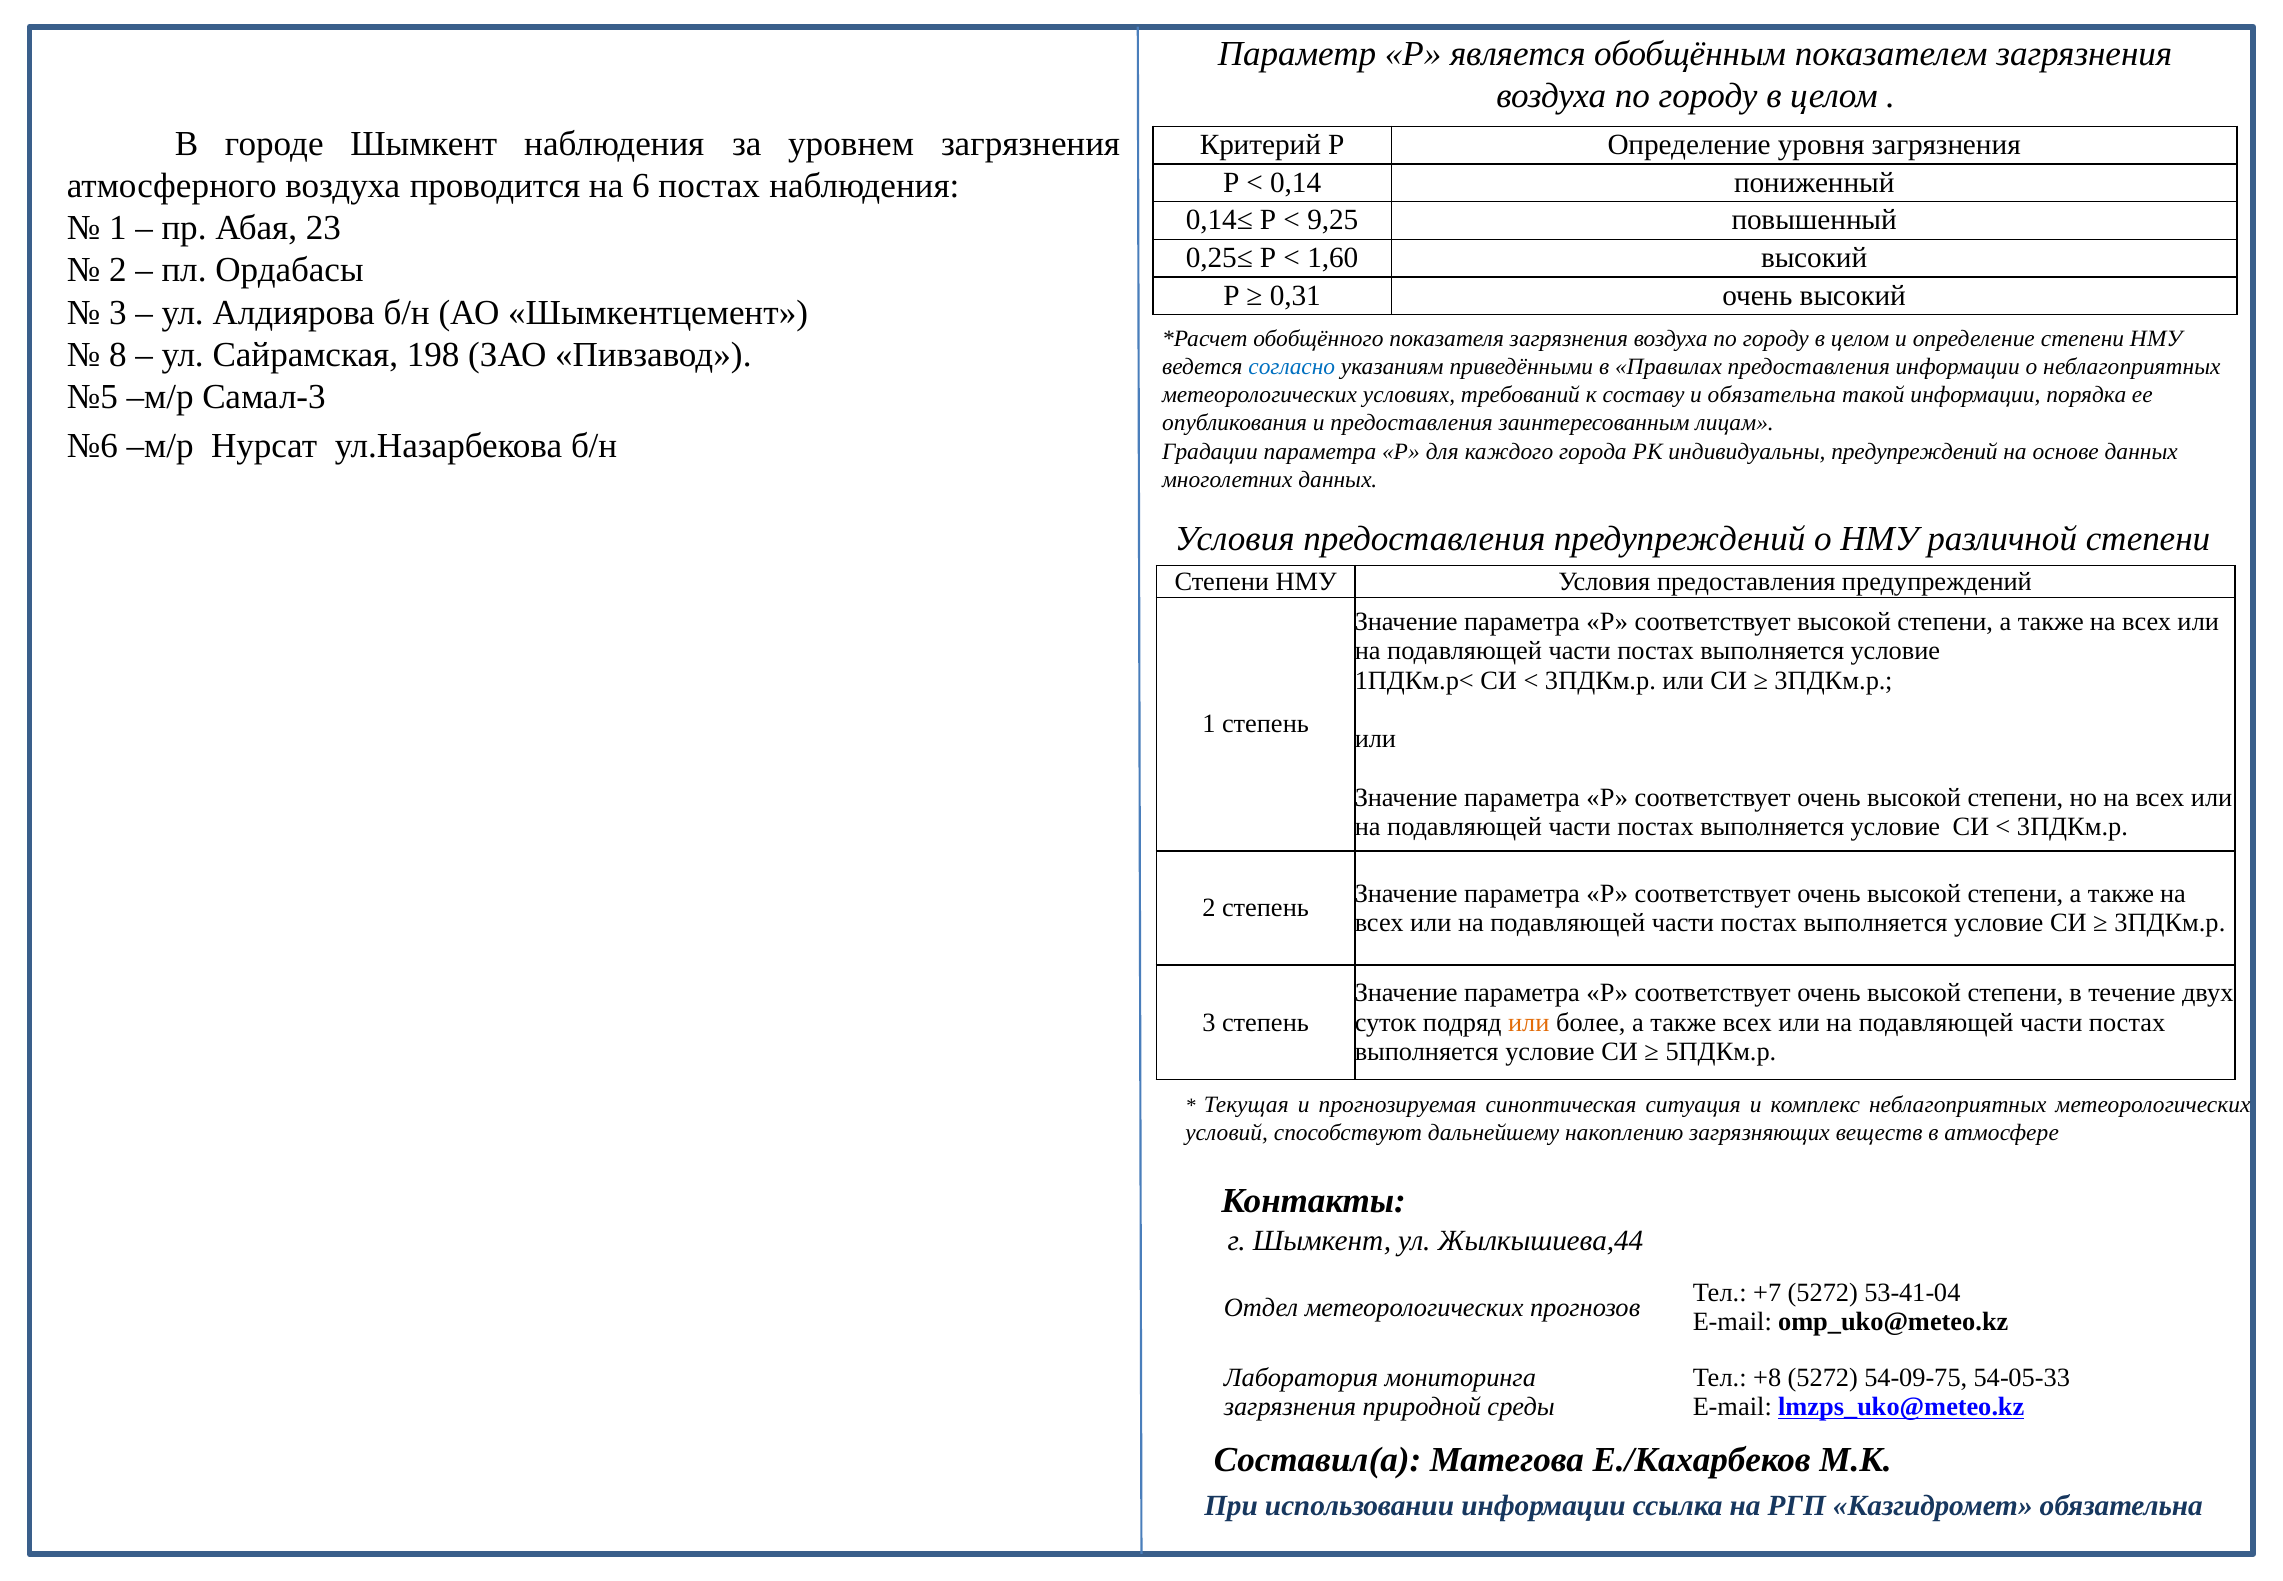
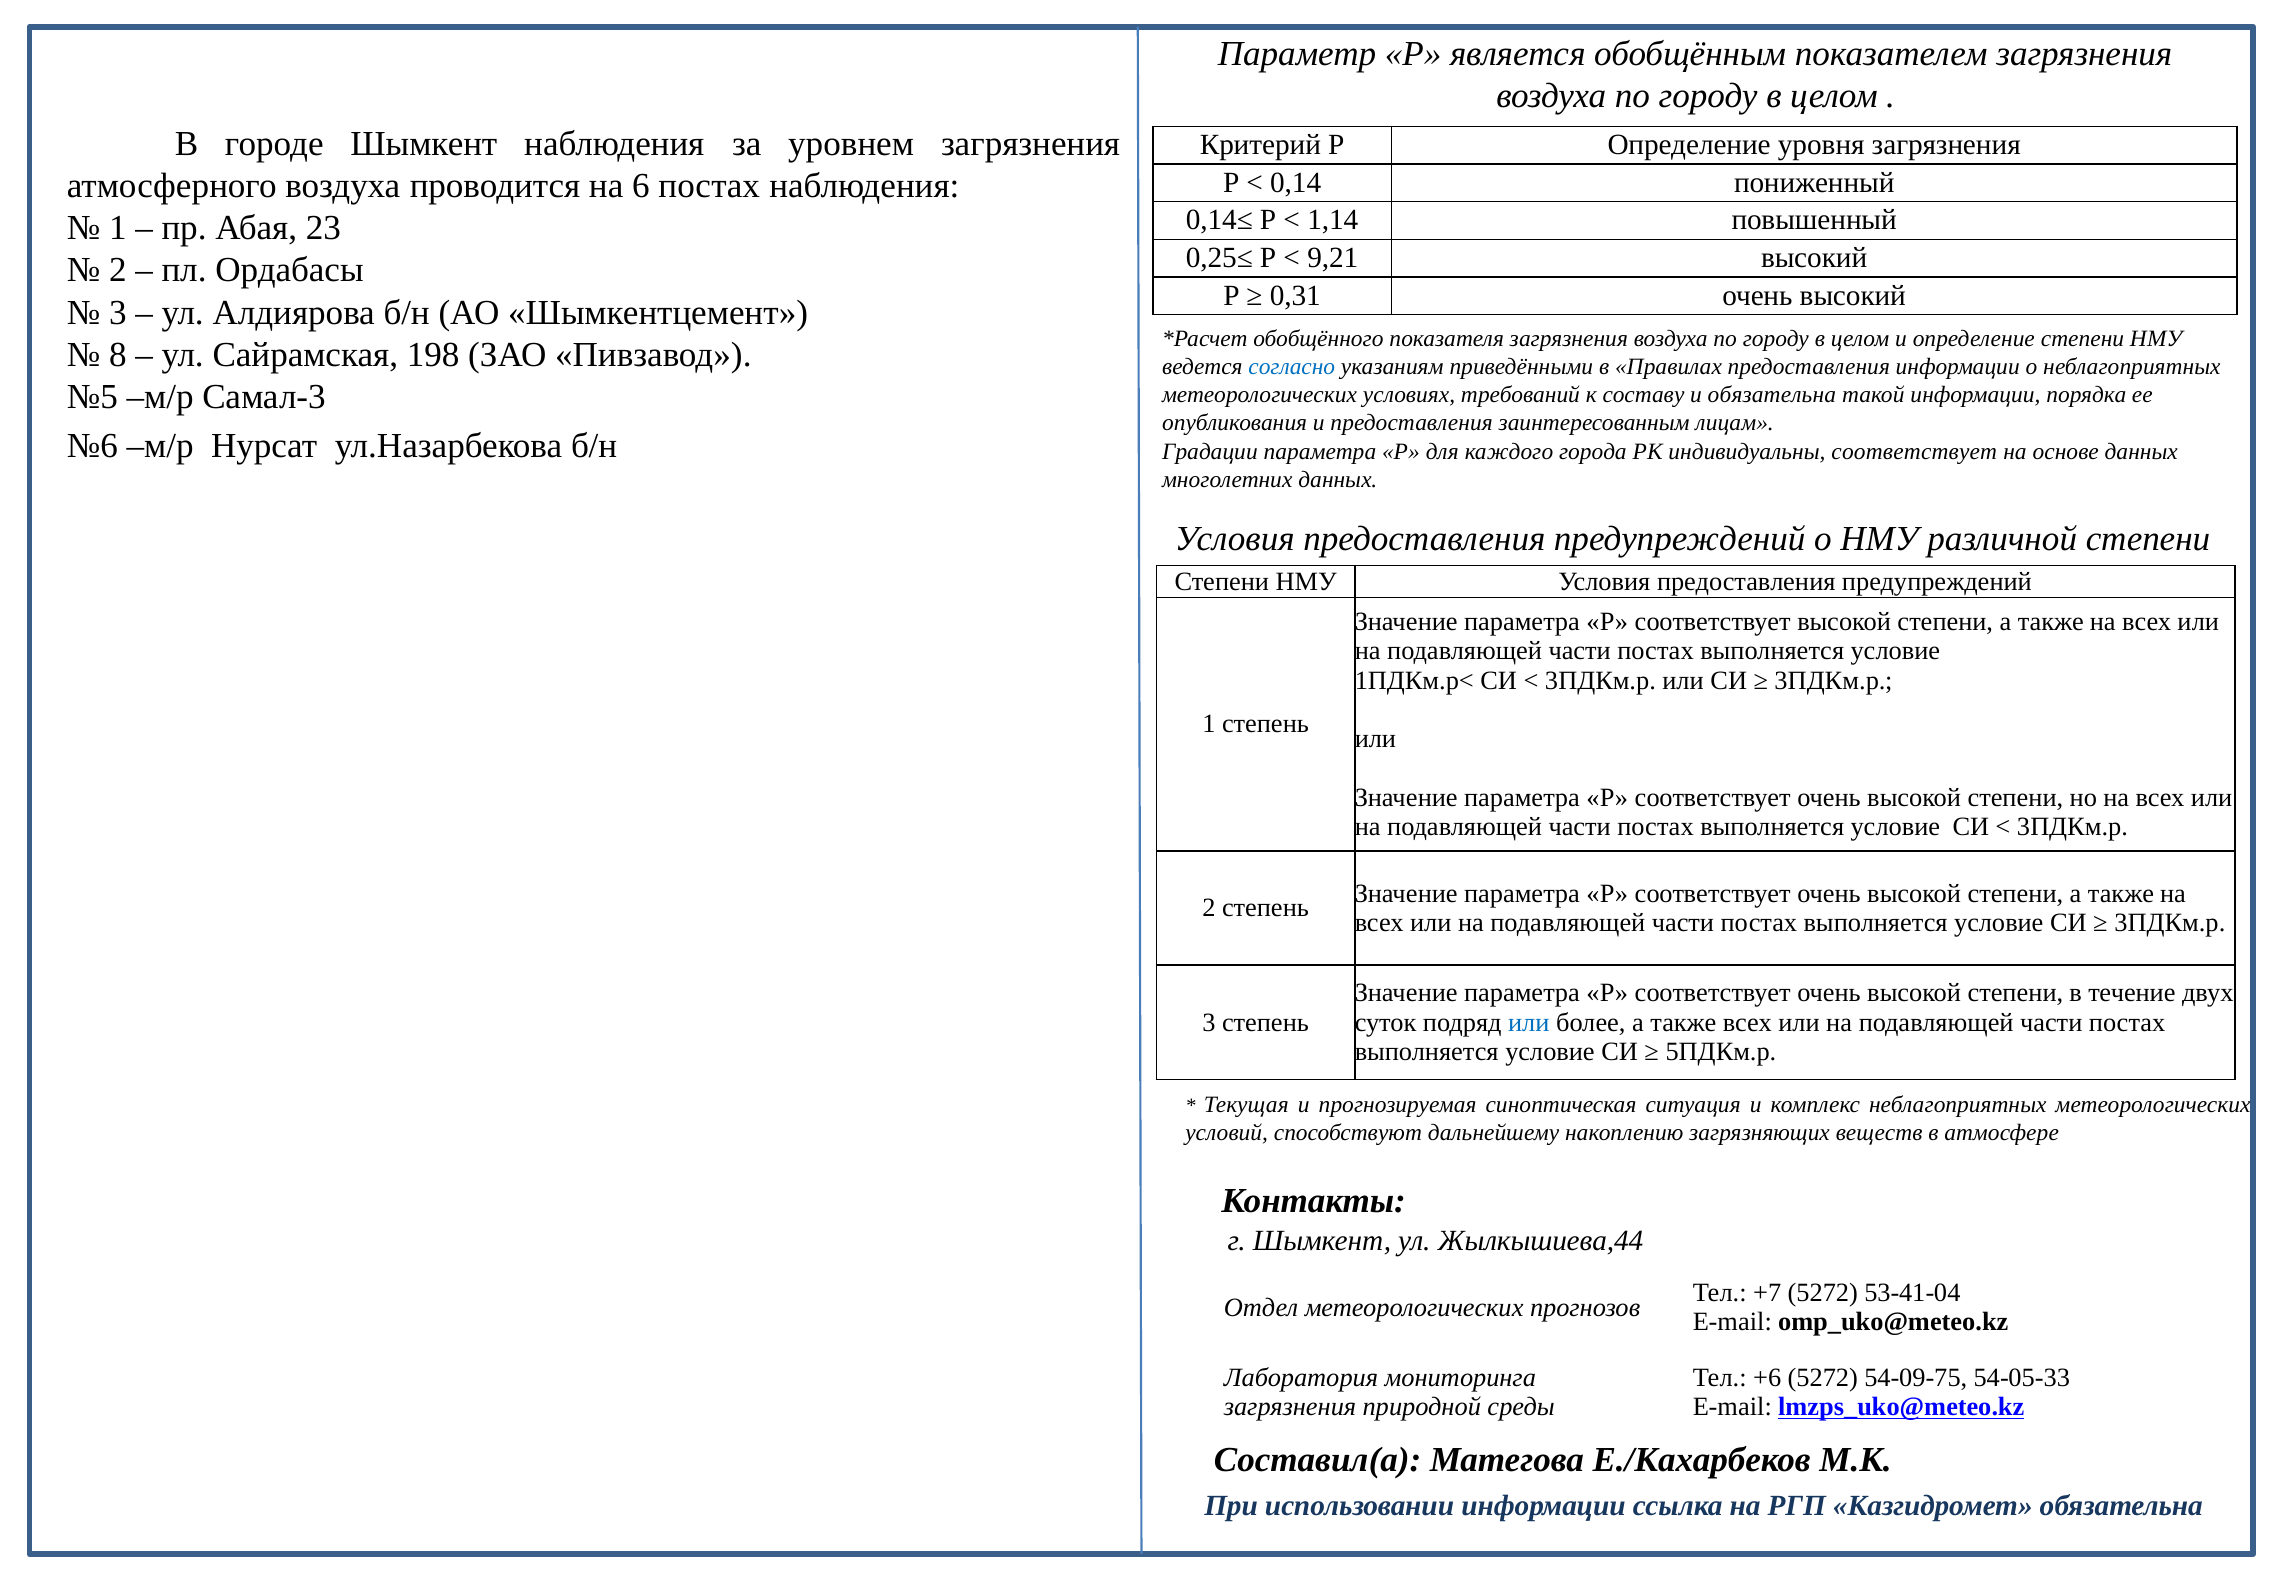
9,25: 9,25 -> 1,14 (1333, 220)
1,60: 1,60 -> 9,21 (1333, 258)
индивидуальны предупреждений: предупреждений -> соответствует (1914, 451)
или colour: orange -> blue (1529, 1022)
+8: +8 -> +6 (1767, 1377)
